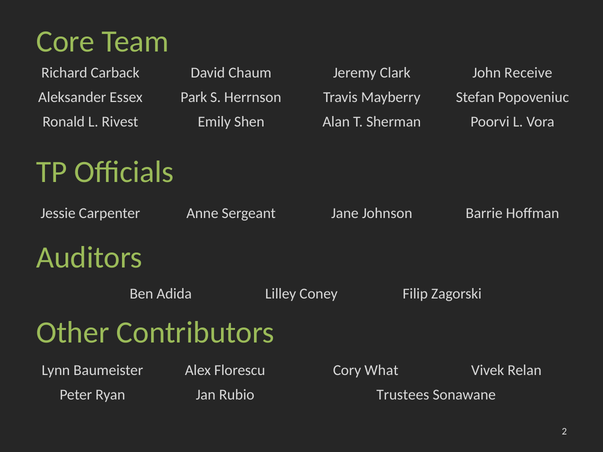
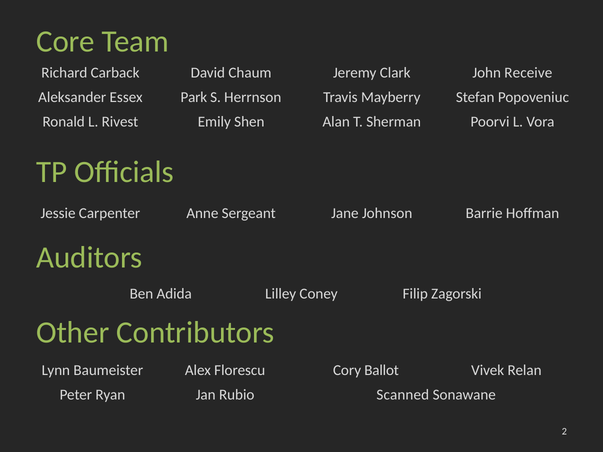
What: What -> Ballot (382, 371)
Trustees: Trustees -> Scanned (403, 395)
